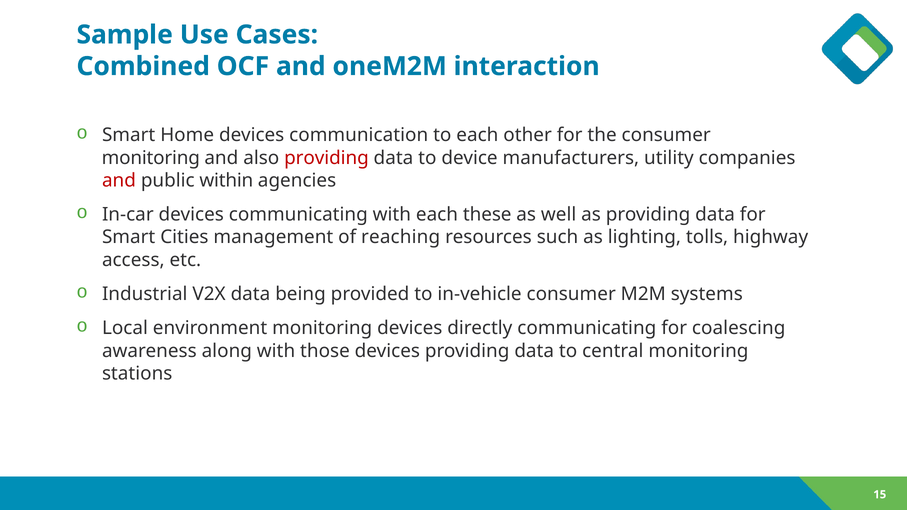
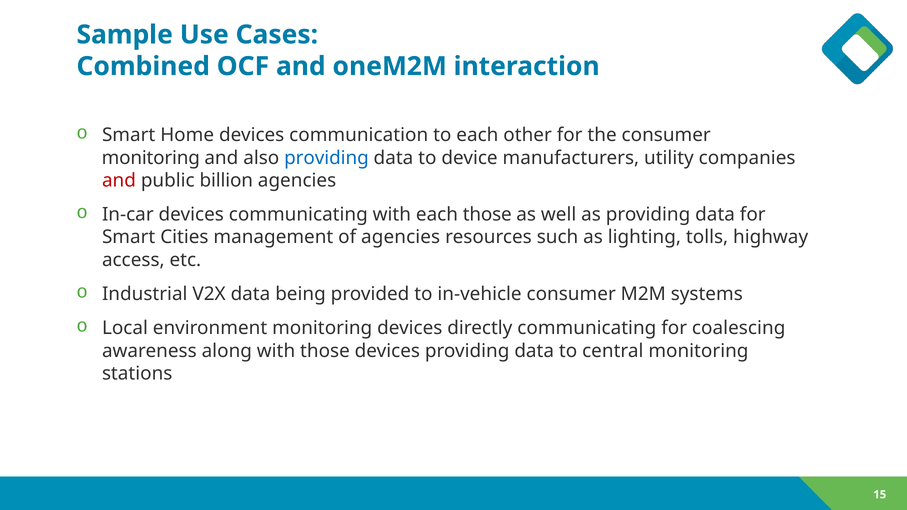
providing colour: red -> blue (326, 158)
within: within -> billion (226, 181)
each these: these -> those (487, 215)
of reaching: reaching -> agencies (401, 237)
